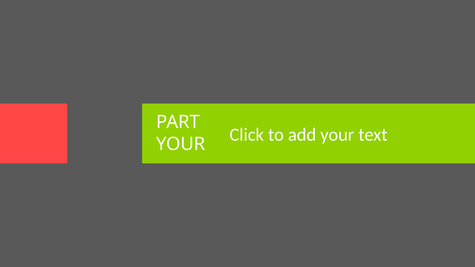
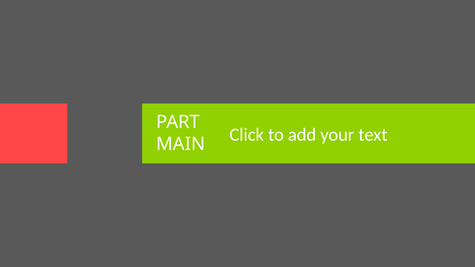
YOUR: YOUR -> MAIN (181, 144)
